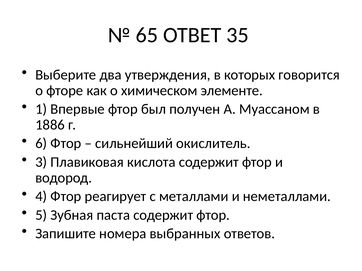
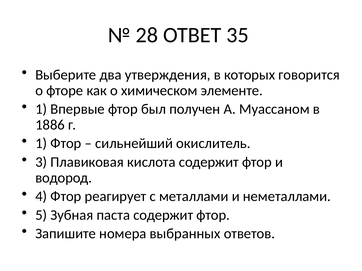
65: 65 -> 28 (147, 35)
6: 6 -> 1 (41, 144)
